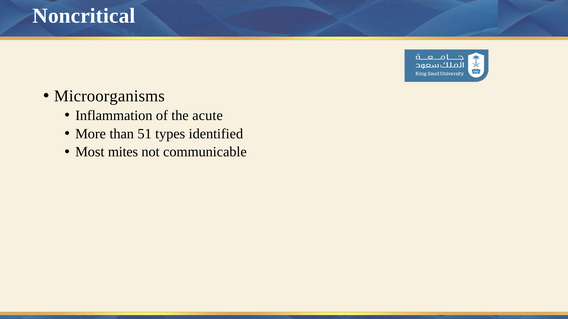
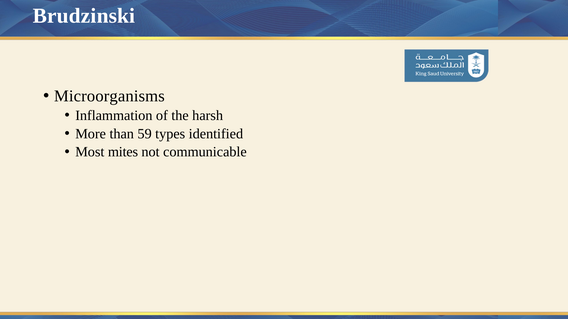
Noncritical: Noncritical -> Brudzinski (84, 16)
acute: acute -> harsh (208, 116)
51: 51 -> 59 (145, 134)
